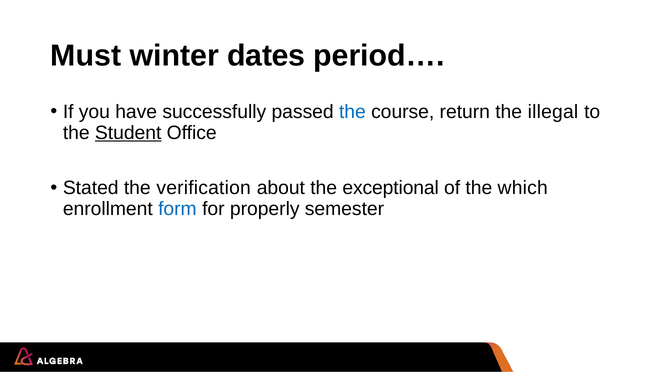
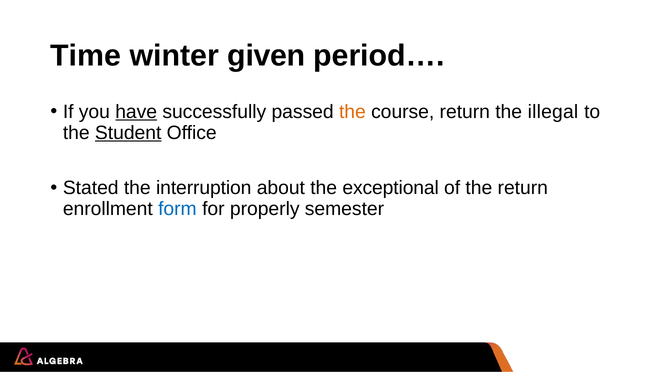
Must: Must -> Time (86, 56)
dates: dates -> given (266, 56)
have underline: none -> present (136, 112)
the colour: blue -> orange (352, 112)
verification: verification -> interruption (204, 188)
the which: which -> return (523, 188)
